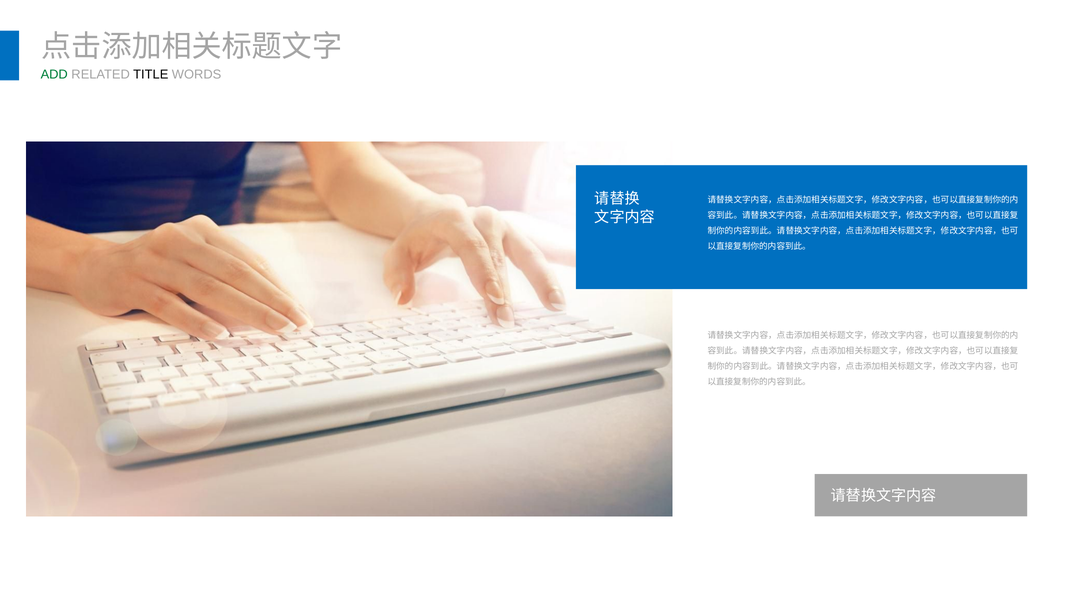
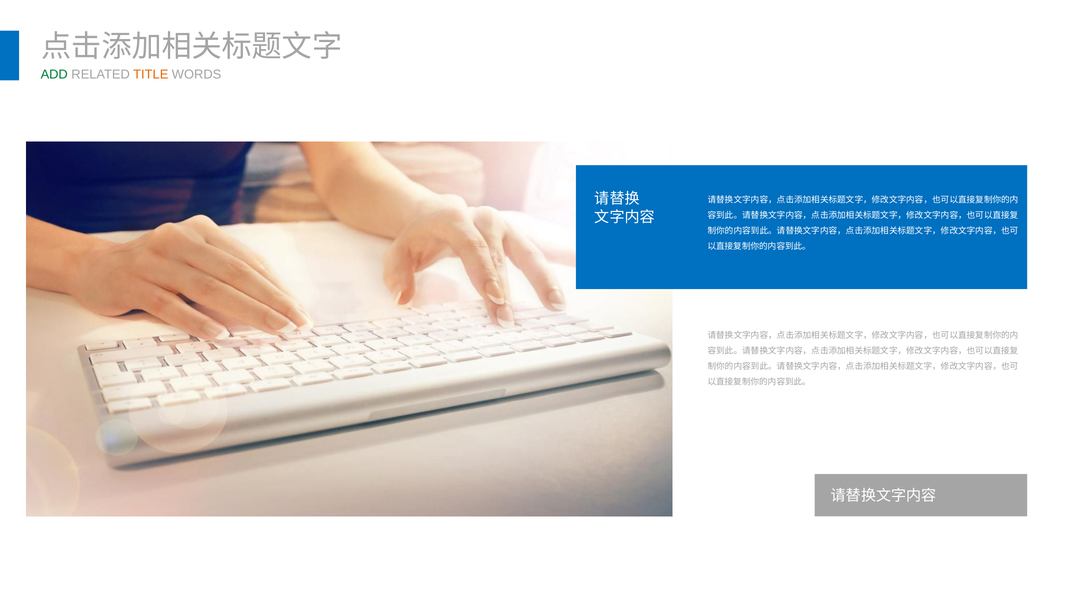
TITLE colour: black -> orange (151, 75)
